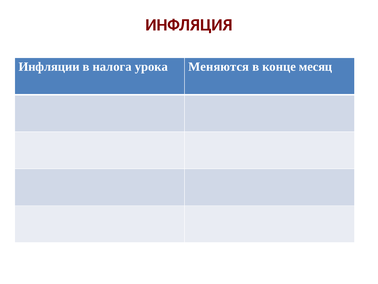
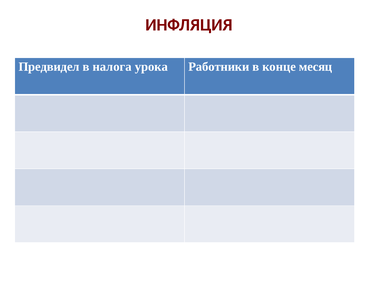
Инфляции: Инфляции -> Предвидел (49, 67)
Меняются: Меняются -> Работники (219, 67)
